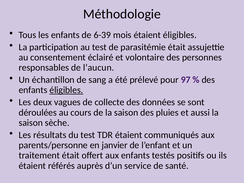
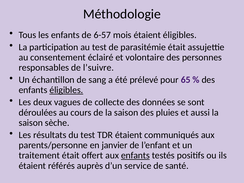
6-39: 6-39 -> 6-57 (102, 35)
l’aucun: l’aucun -> l’suivre (99, 68)
97: 97 -> 65 (186, 80)
enfants underline: none -> present (135, 155)
